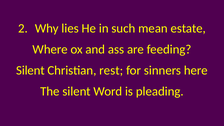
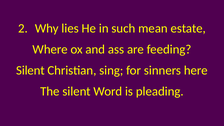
rest: rest -> sing (111, 70)
